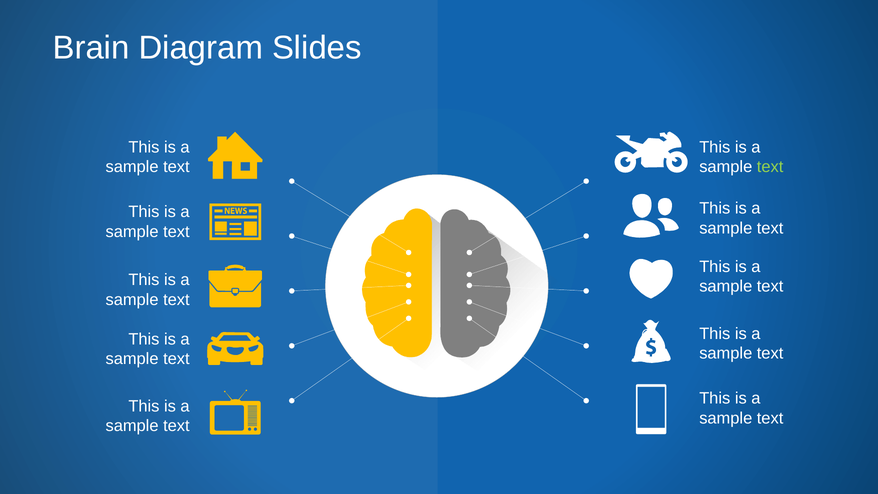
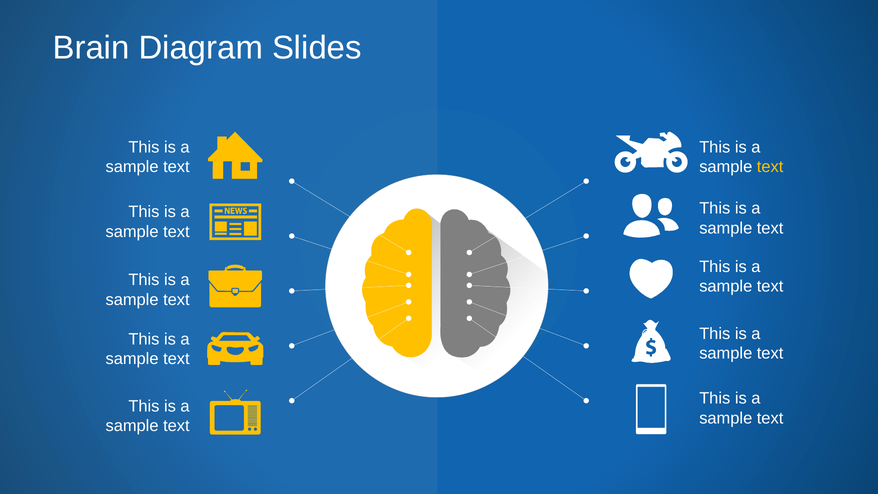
text colour: light green -> yellow (770, 167)
